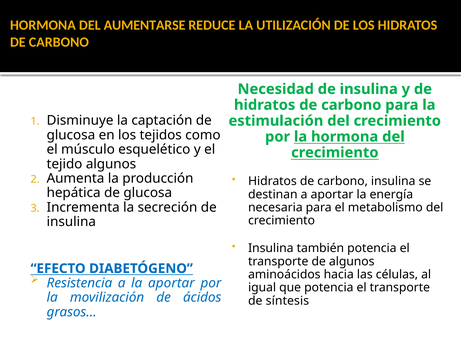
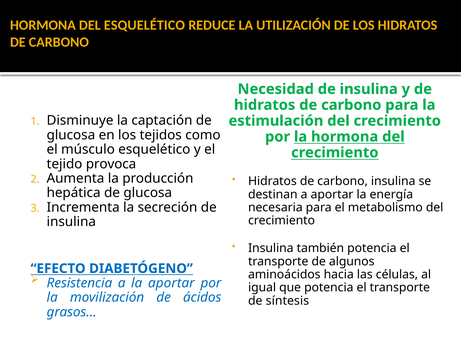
DEL AUMENTARSE: AUMENTARSE -> ESQUELÉTICO (144, 25)
tejido algunos: algunos -> provoca (111, 164)
